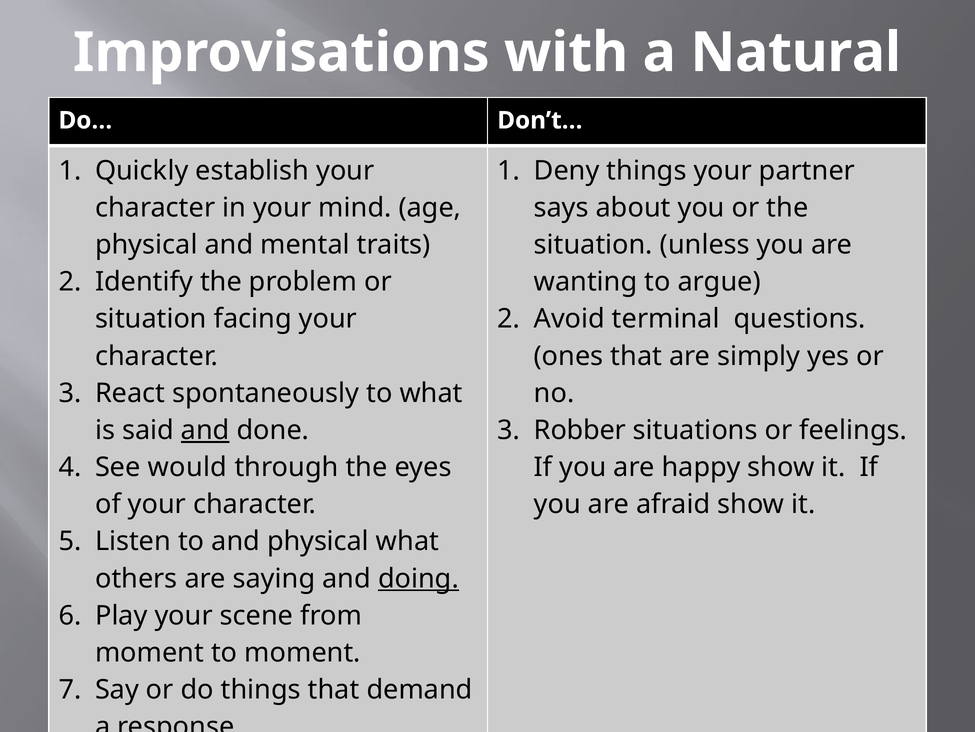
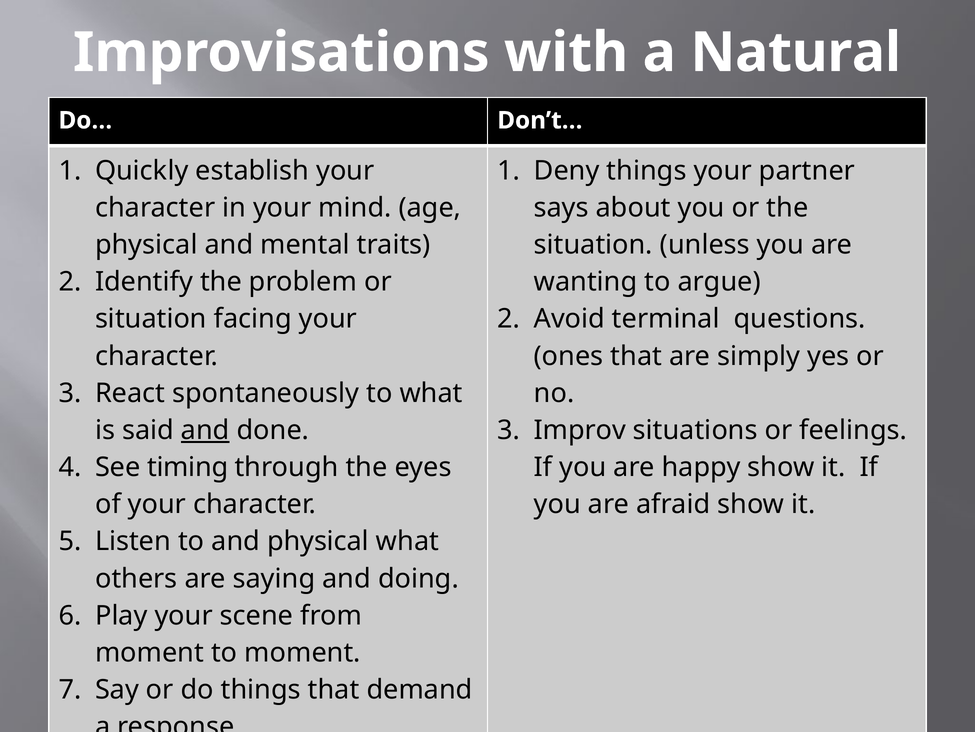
Robber: Robber -> Improv (580, 430)
would: would -> timing (188, 467)
doing underline: present -> none (419, 578)
